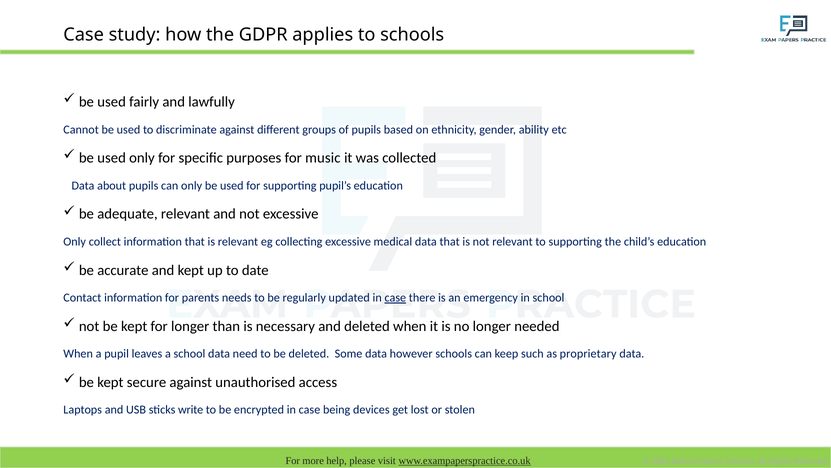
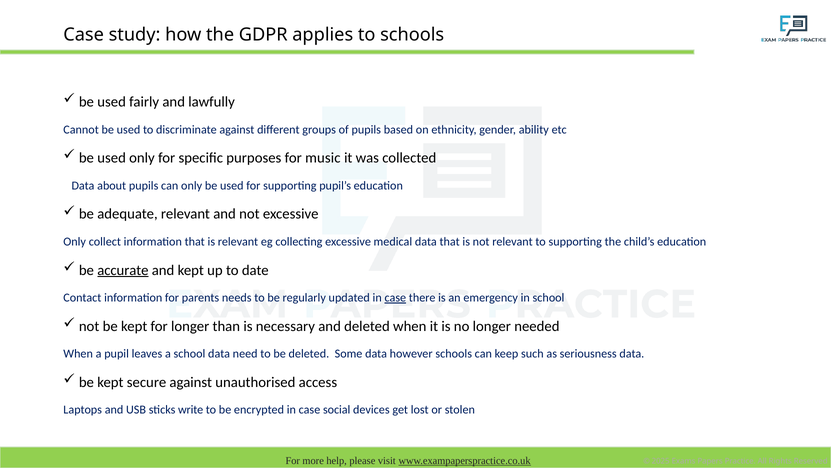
accurate underline: none -> present (123, 270)
proprietary: proprietary -> seriousness (588, 353)
being: being -> social (337, 409)
